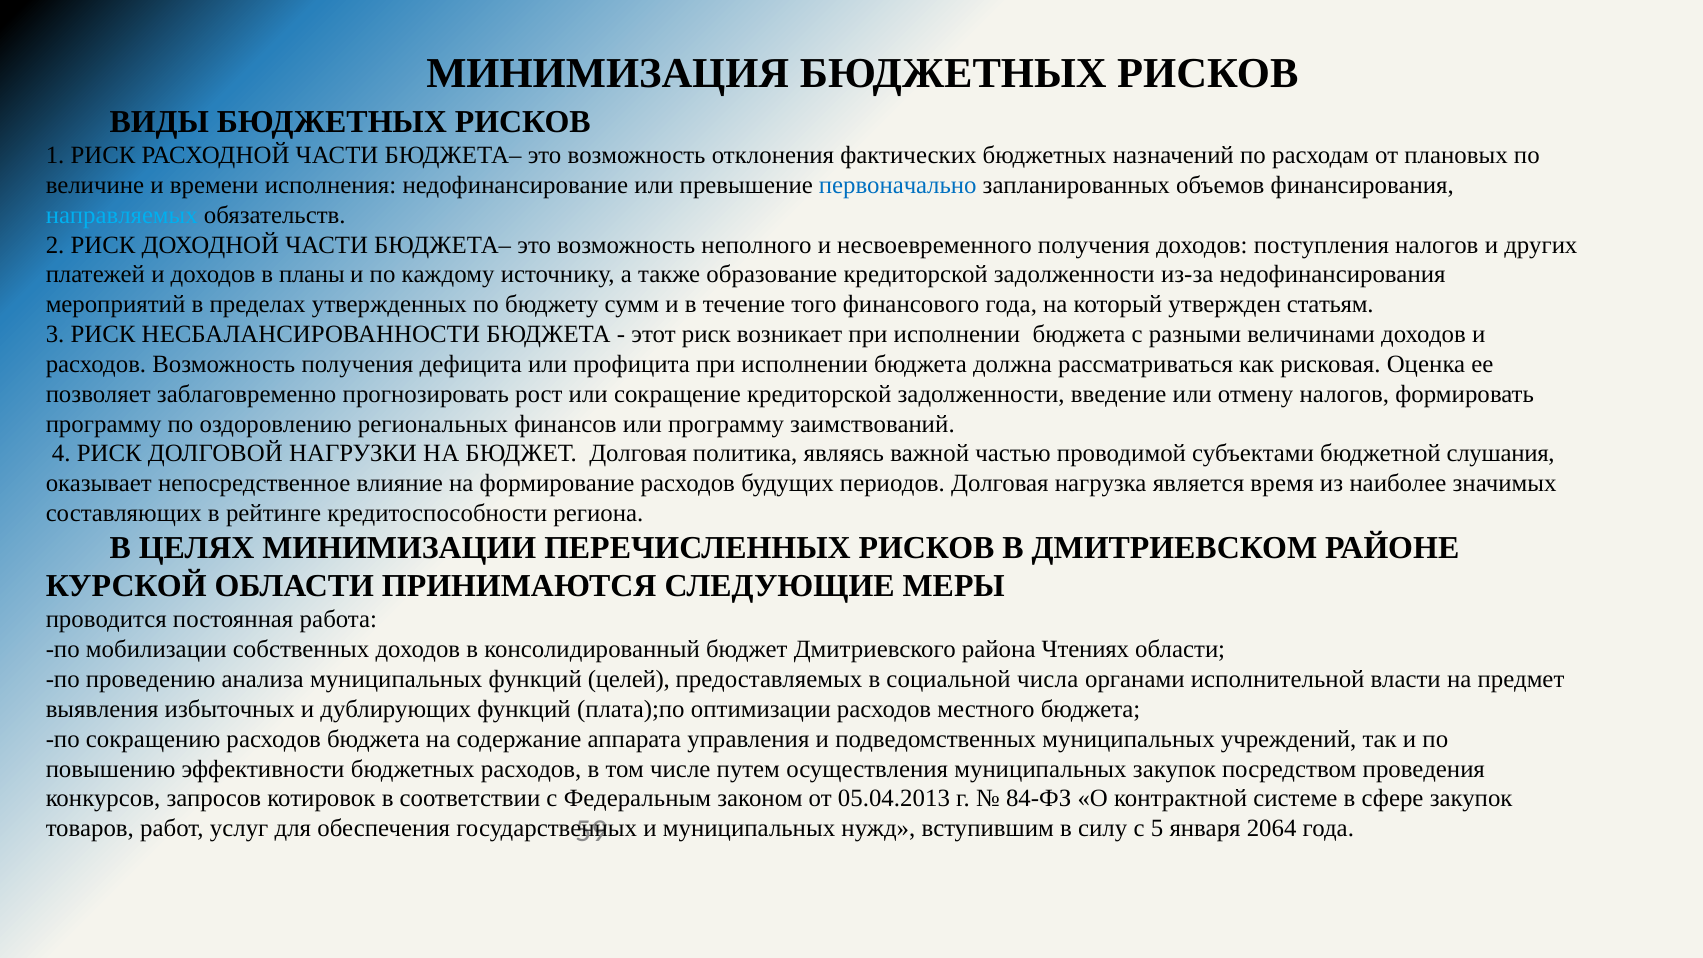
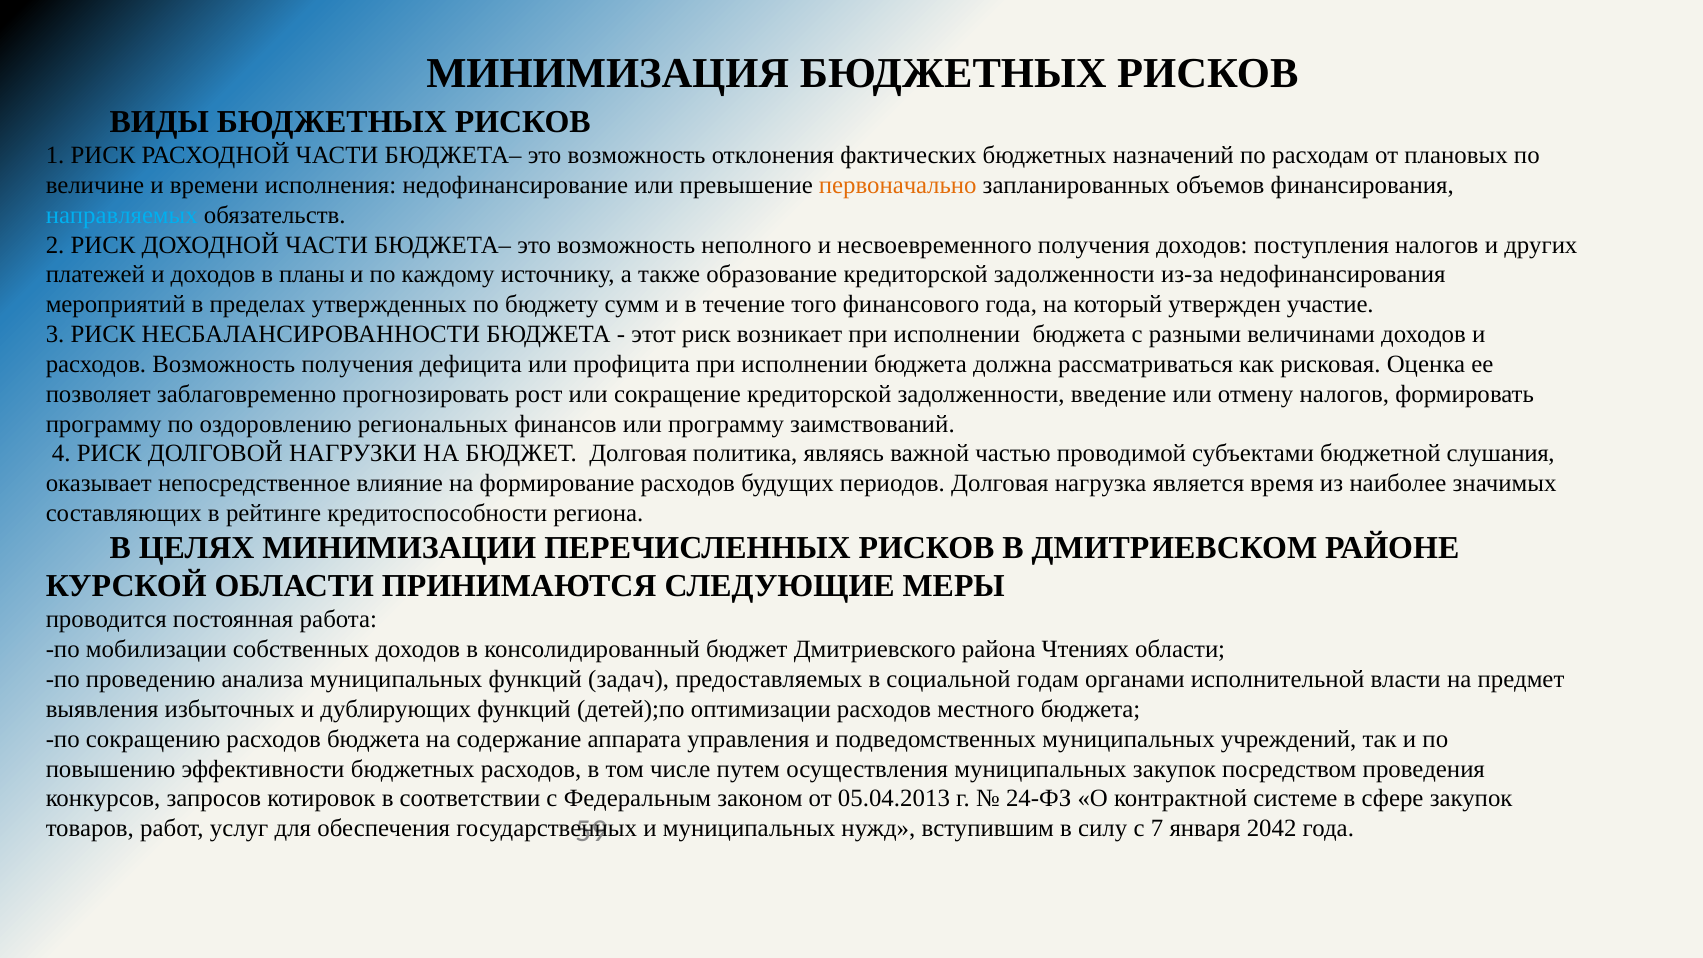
первоначально colour: blue -> orange (898, 185)
статьям: статьям -> участие (1330, 305)
целей: целей -> задач (629, 679)
числа: числа -> годам (1048, 679)
плата);по: плата);по -> детей);по (631, 709)
84-ФЗ: 84-ФЗ -> 24-ФЗ (1039, 799)
5: 5 -> 7 (1157, 828)
2064: 2064 -> 2042 (1272, 828)
